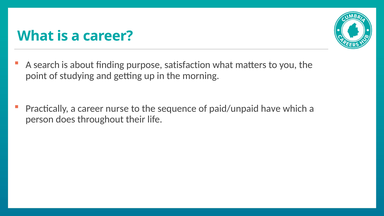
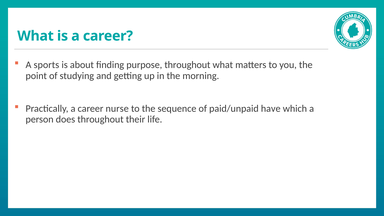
search: search -> sports (46, 65)
purpose satisfaction: satisfaction -> throughout (187, 65)
